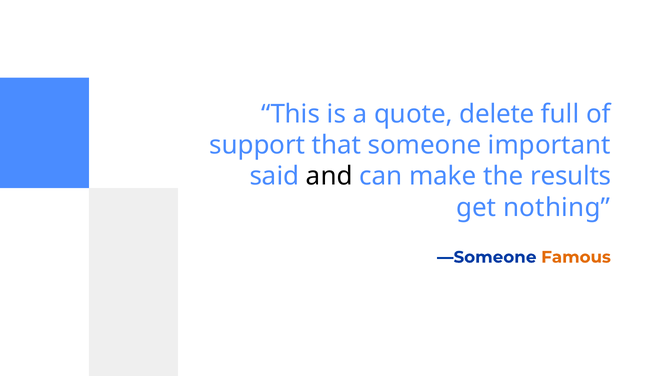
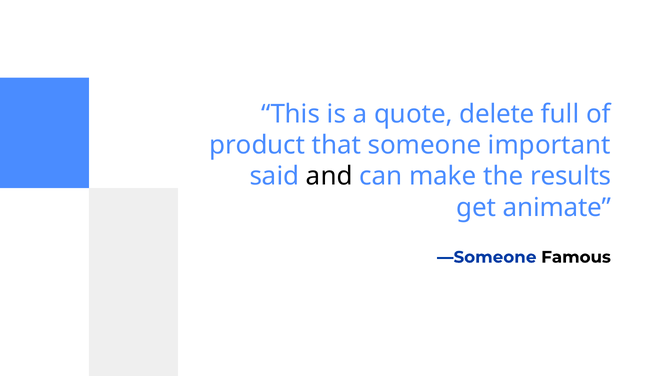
support: support -> product (257, 145)
nothing: nothing -> animate (557, 208)
Famous colour: orange -> black (576, 257)
